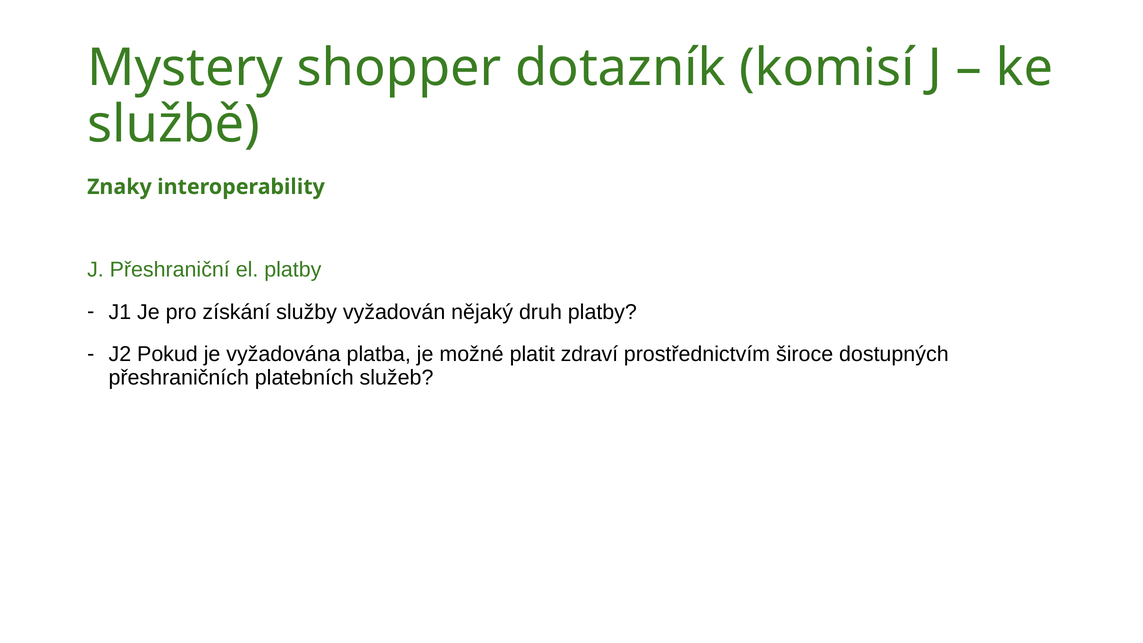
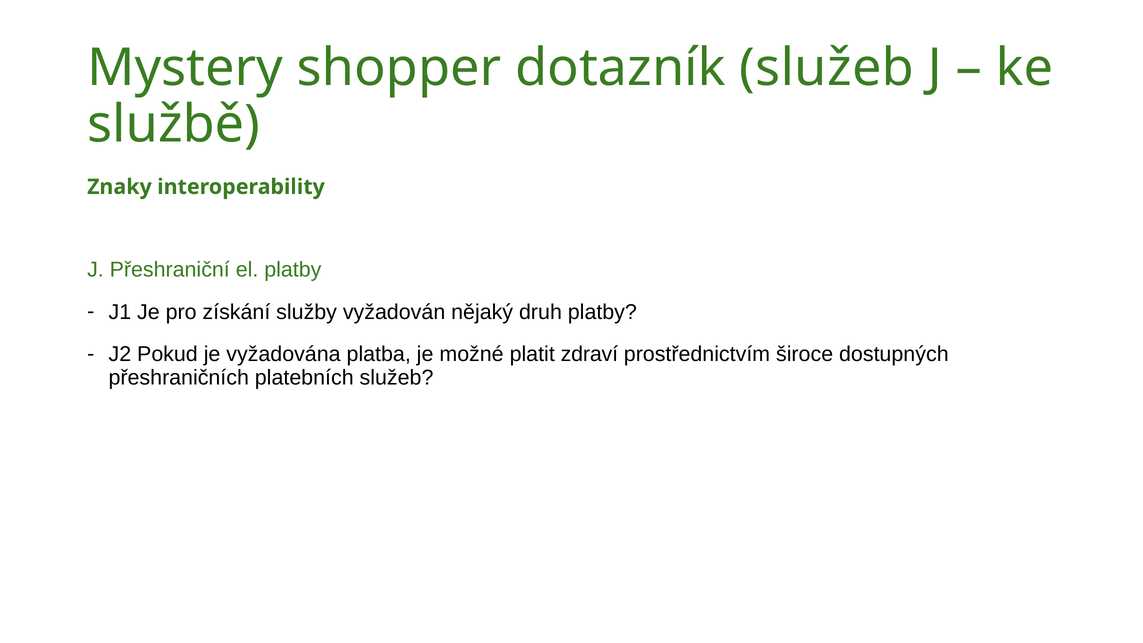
dotazník komisí: komisí -> služeb (827, 68)
